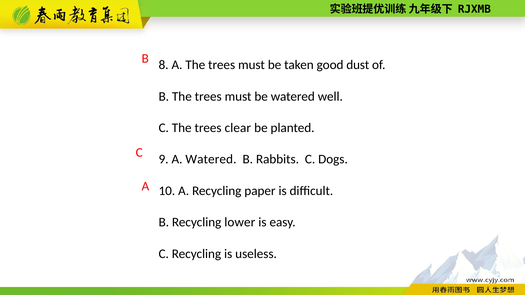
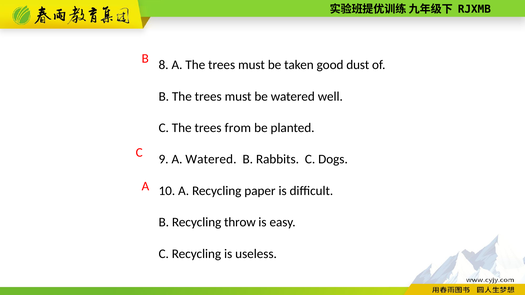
clear: clear -> from (238, 128)
lower: lower -> throw (240, 222)
